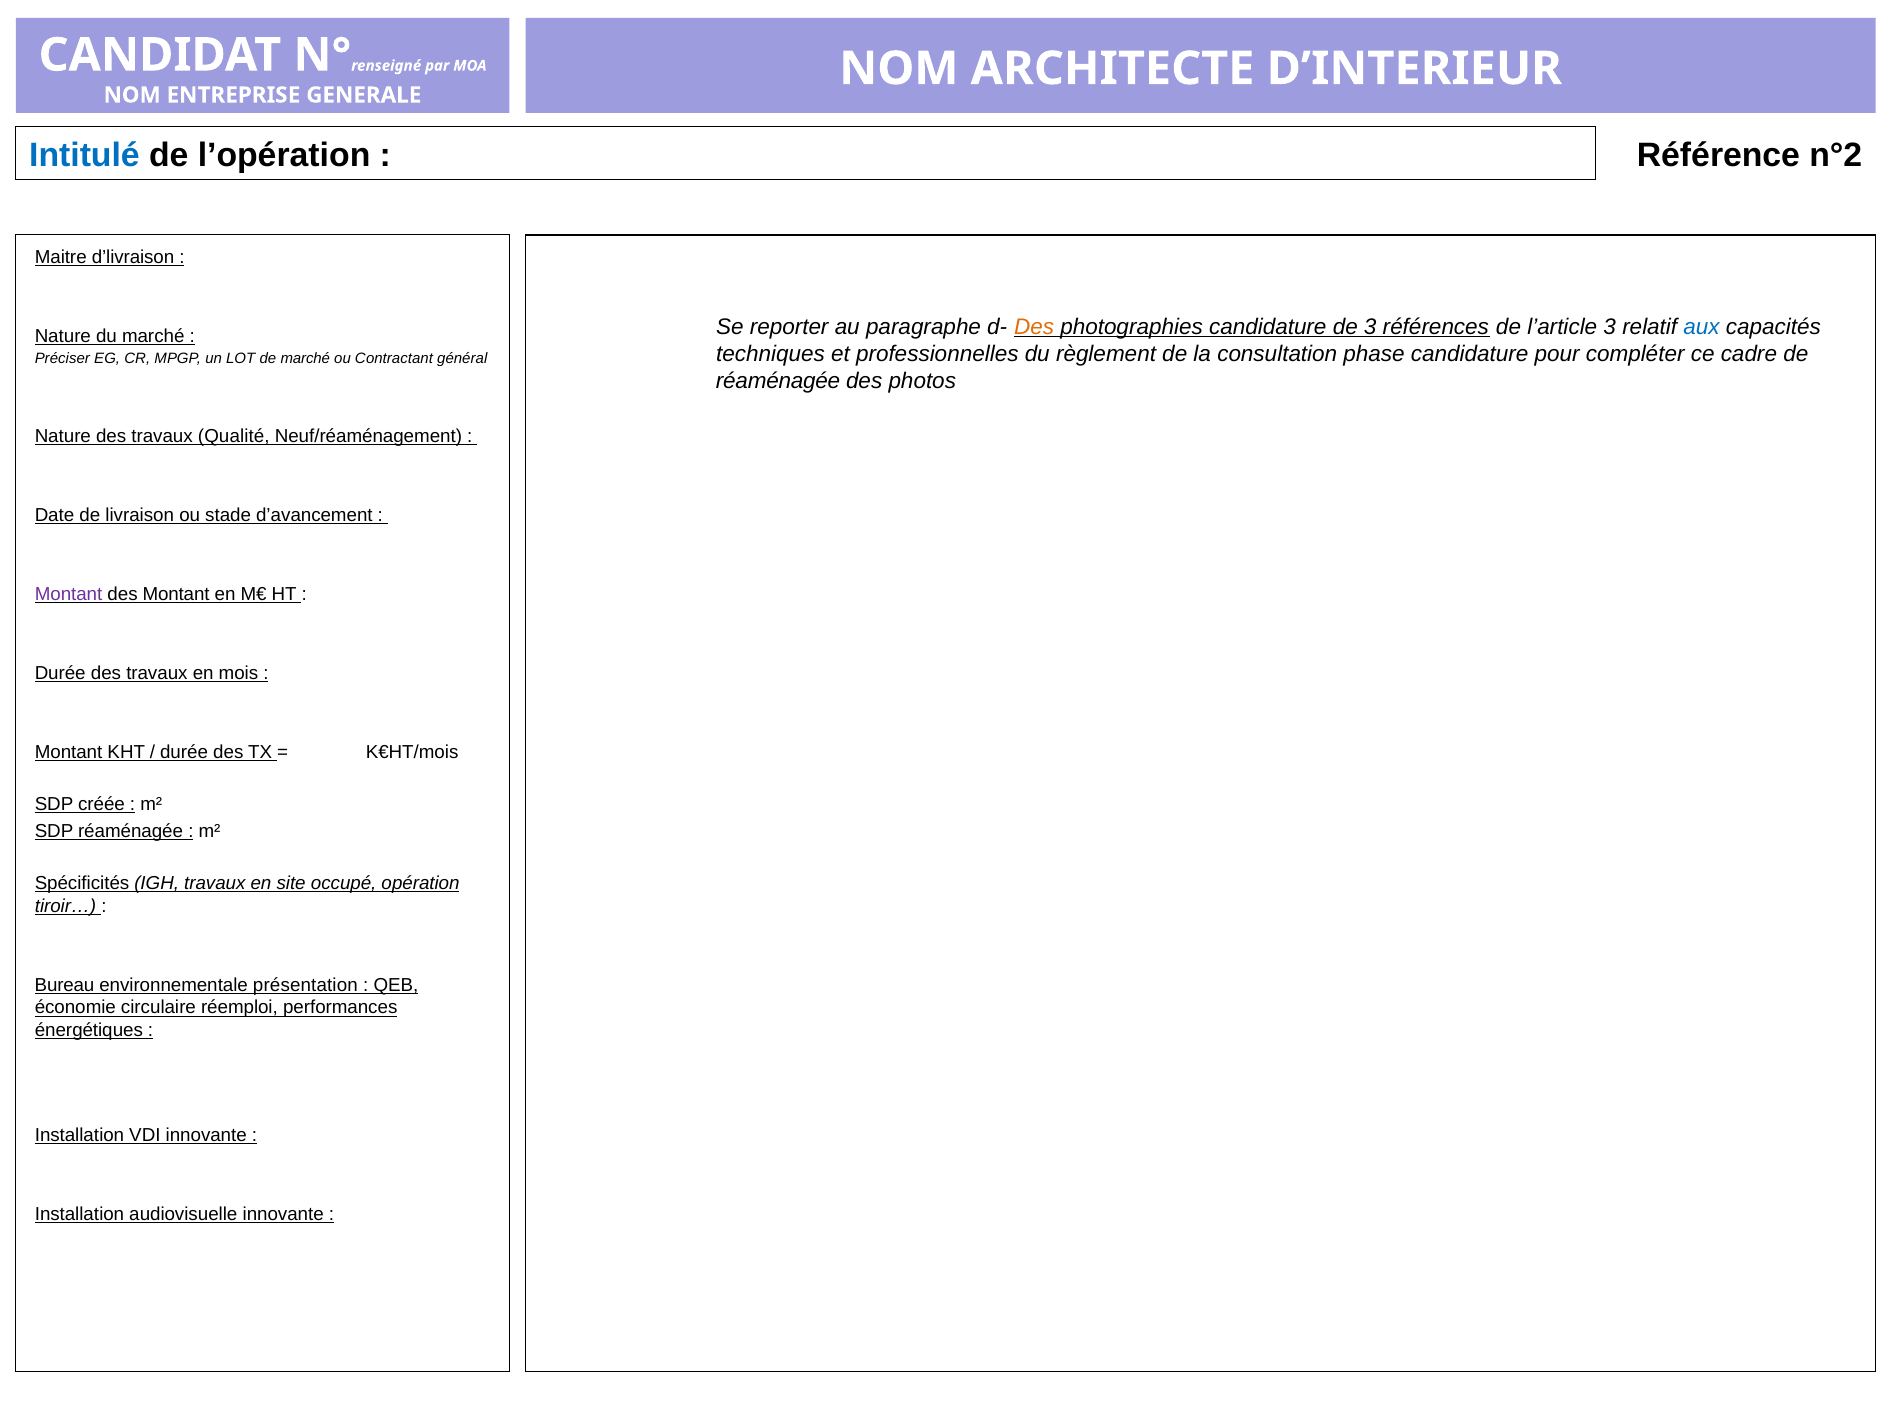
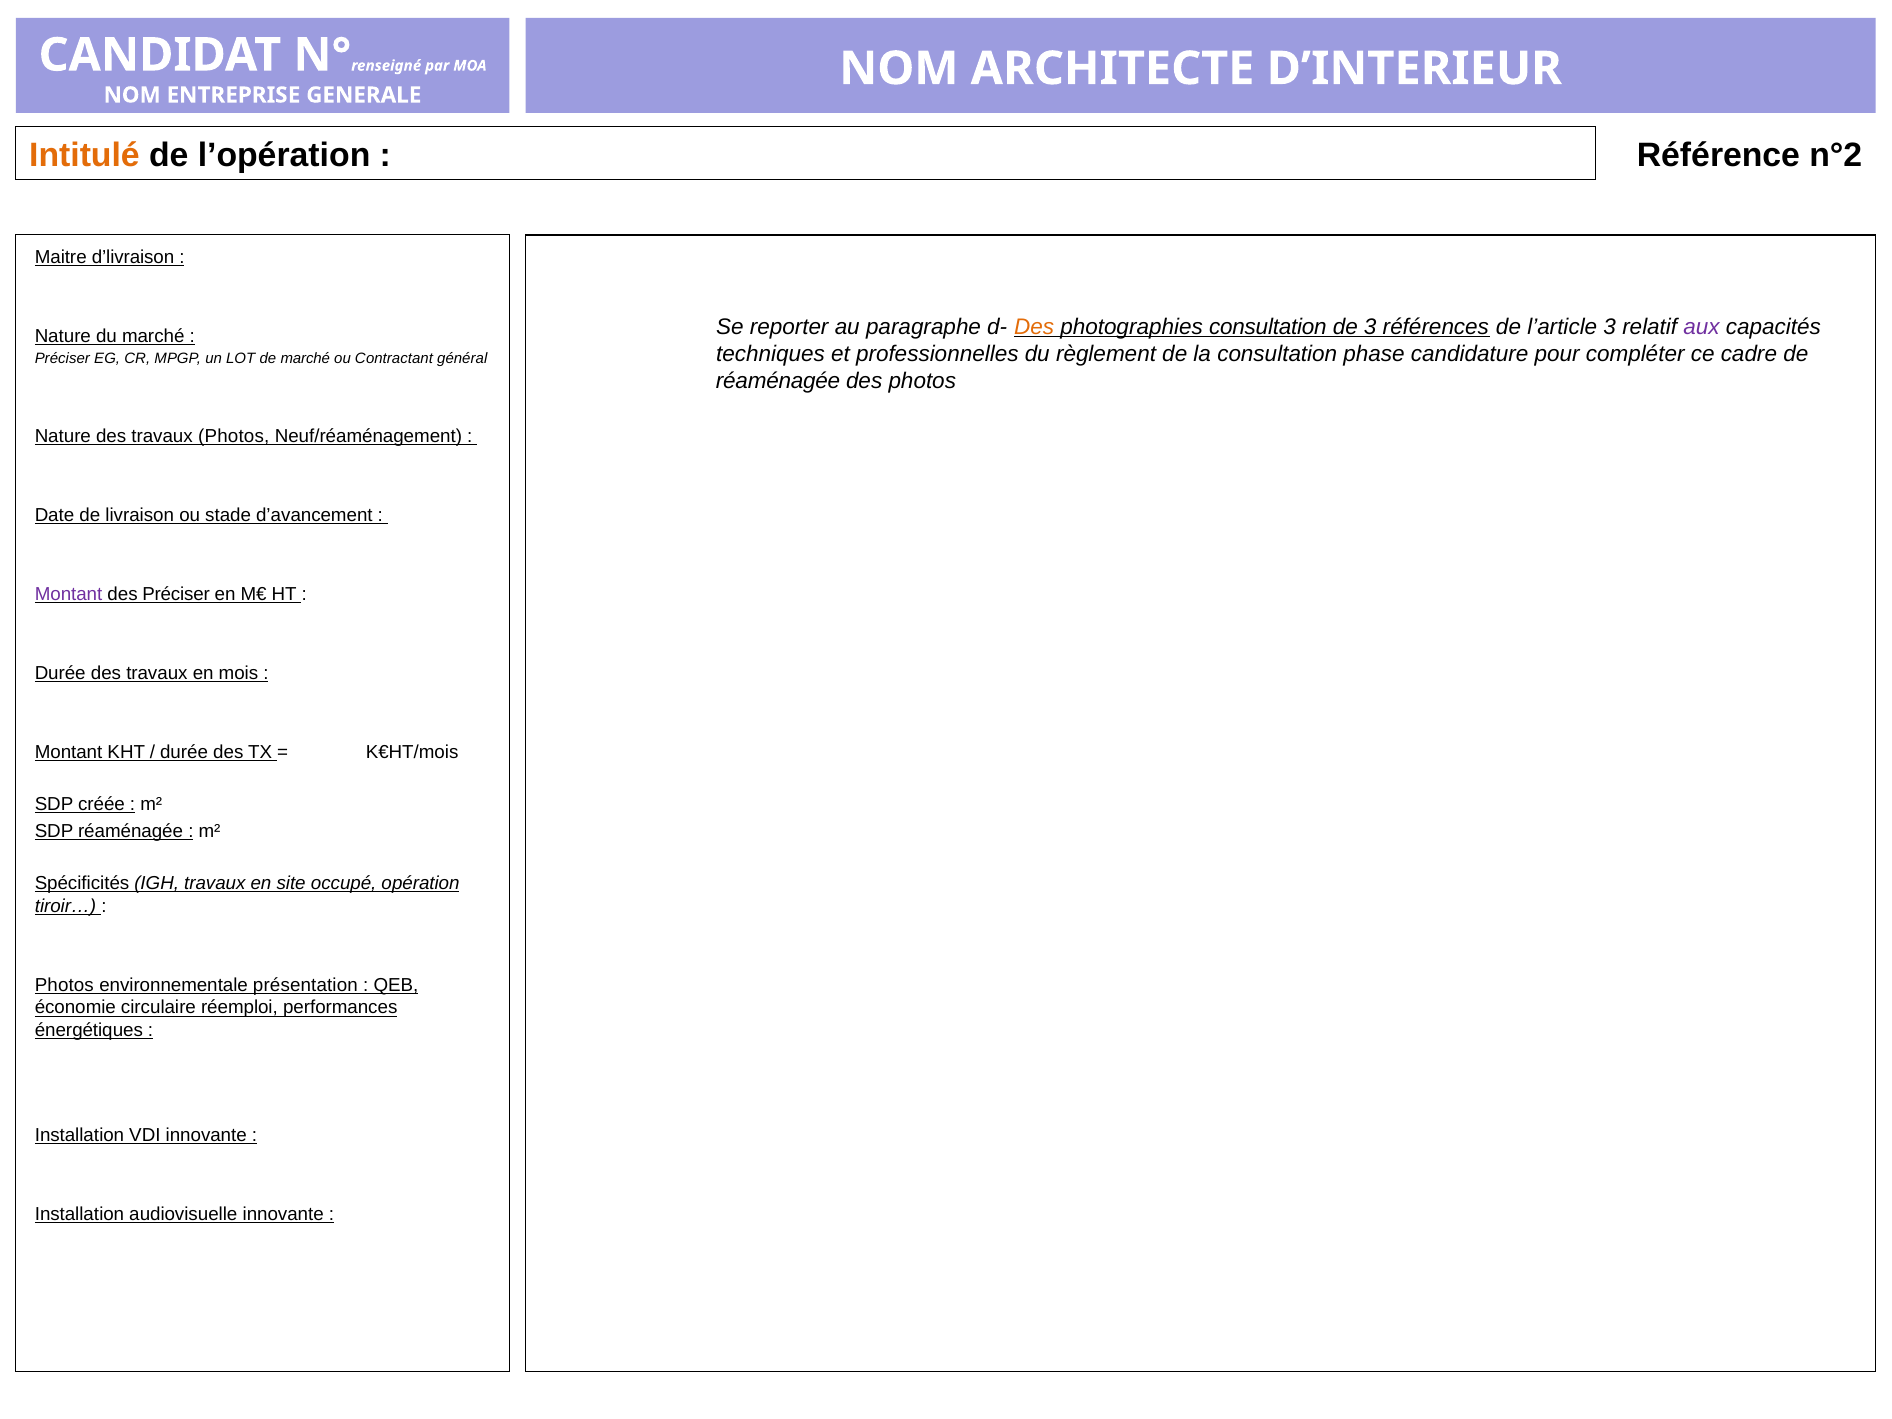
Intitulé colour: blue -> orange (84, 155)
photographies candidature: candidature -> consultation (1268, 327)
aux colour: blue -> purple (1702, 327)
travaux Qualité: Qualité -> Photos (234, 436)
des Montant: Montant -> Préciser (176, 594)
Bureau: Bureau -> Photos (64, 985)
